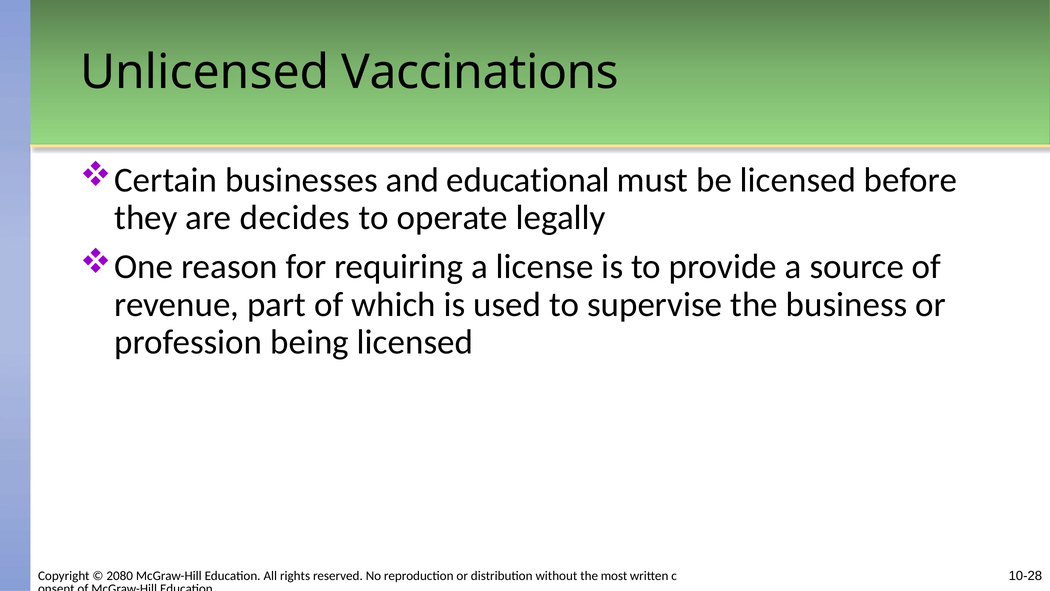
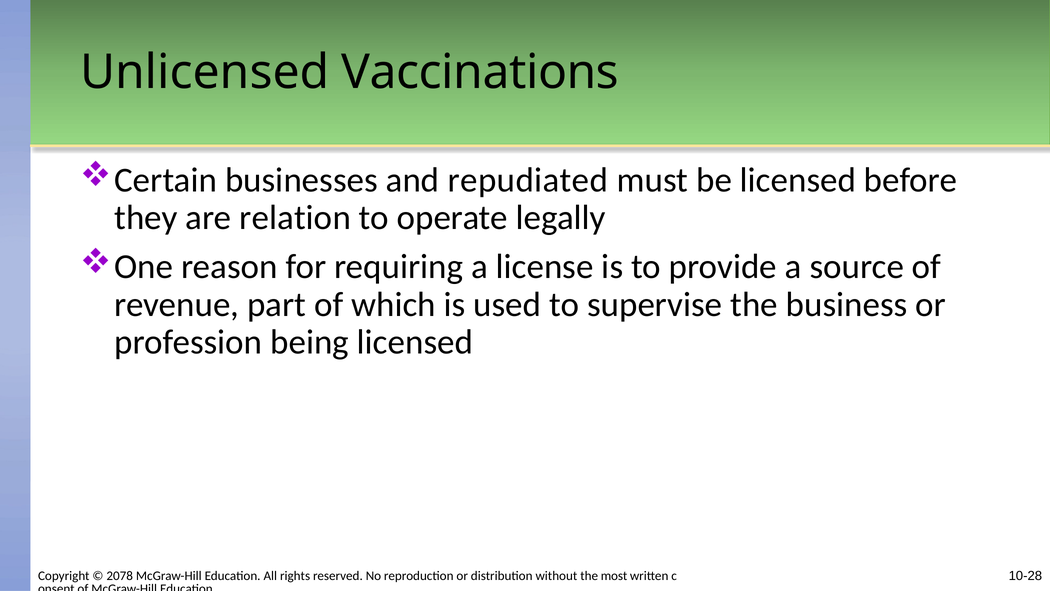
educational: educational -> repudiated (528, 180)
decides: decides -> relation (295, 218)
2080: 2080 -> 2078 (120, 576)
